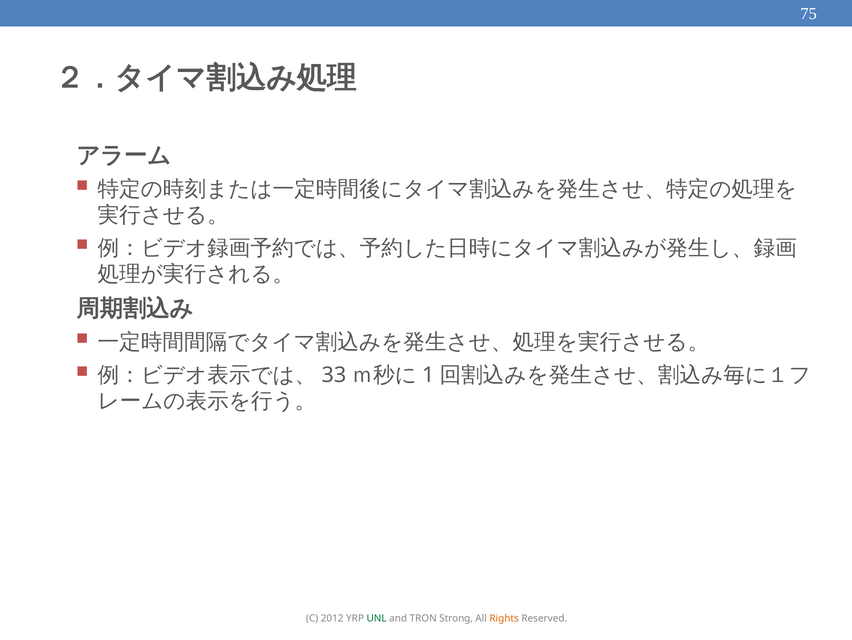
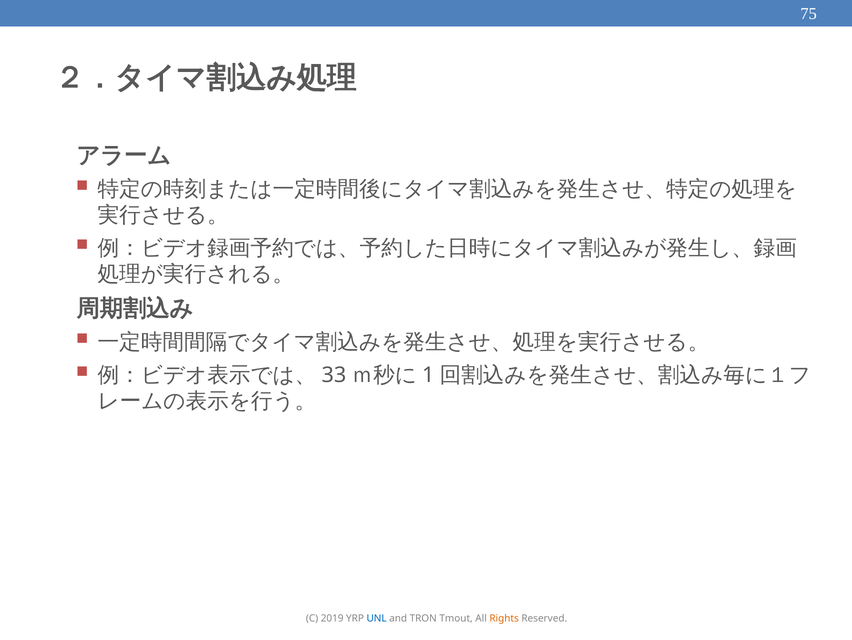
2012: 2012 -> 2019 (332, 618)
UNL colour: green -> blue (377, 618)
Strong: Strong -> Tmout (456, 618)
